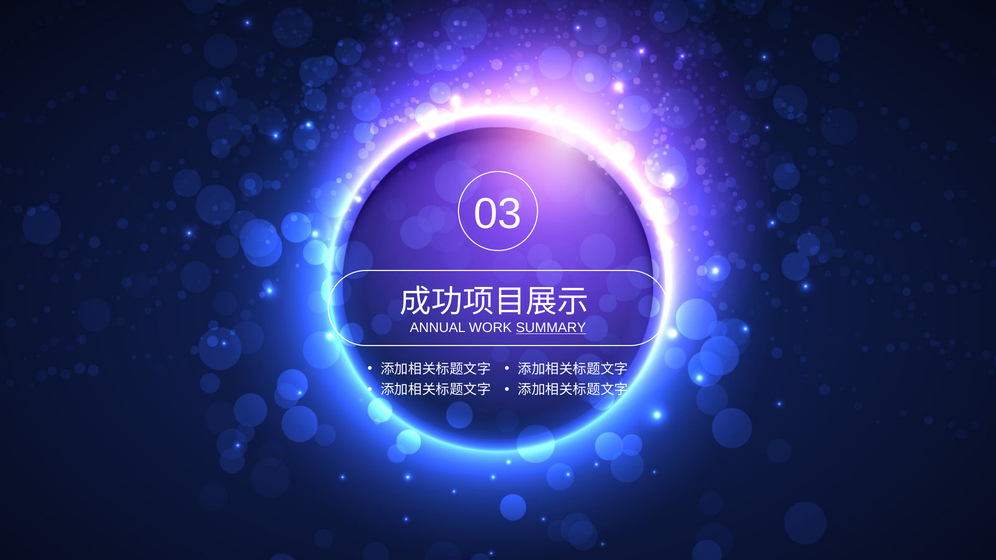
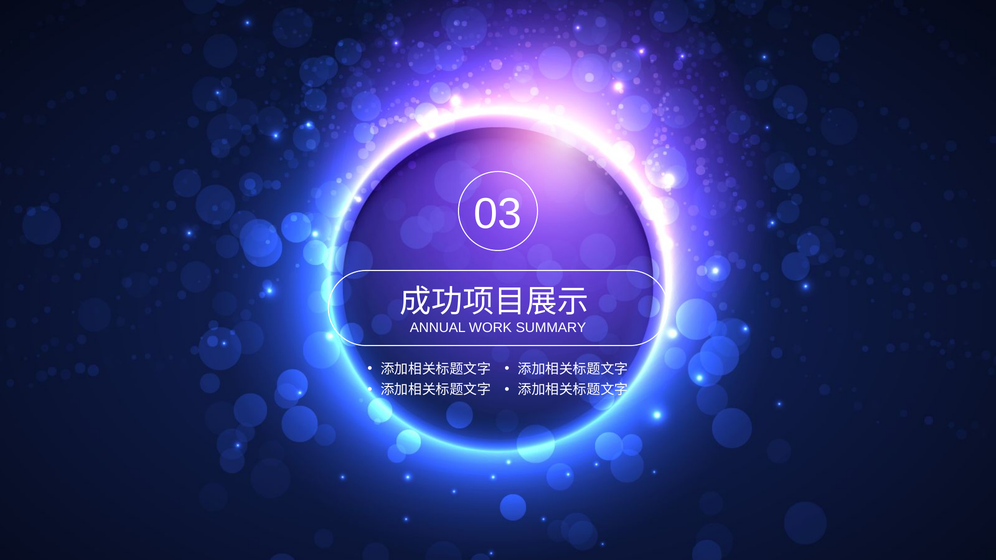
SUMMARY underline: present -> none (551, 328)
